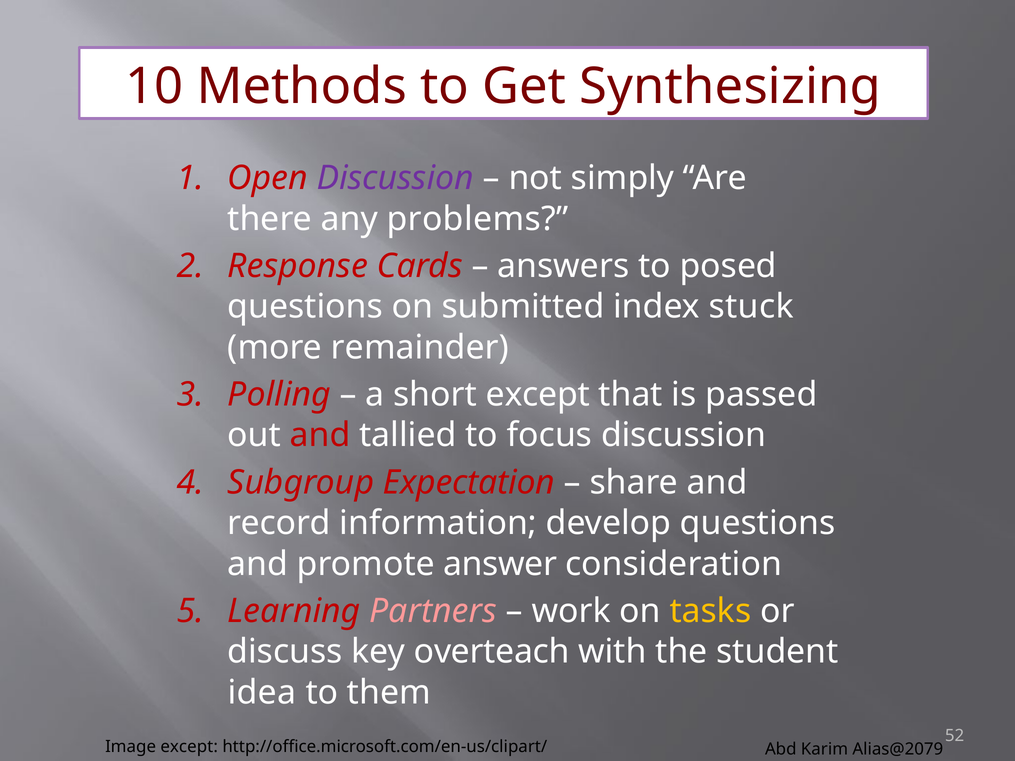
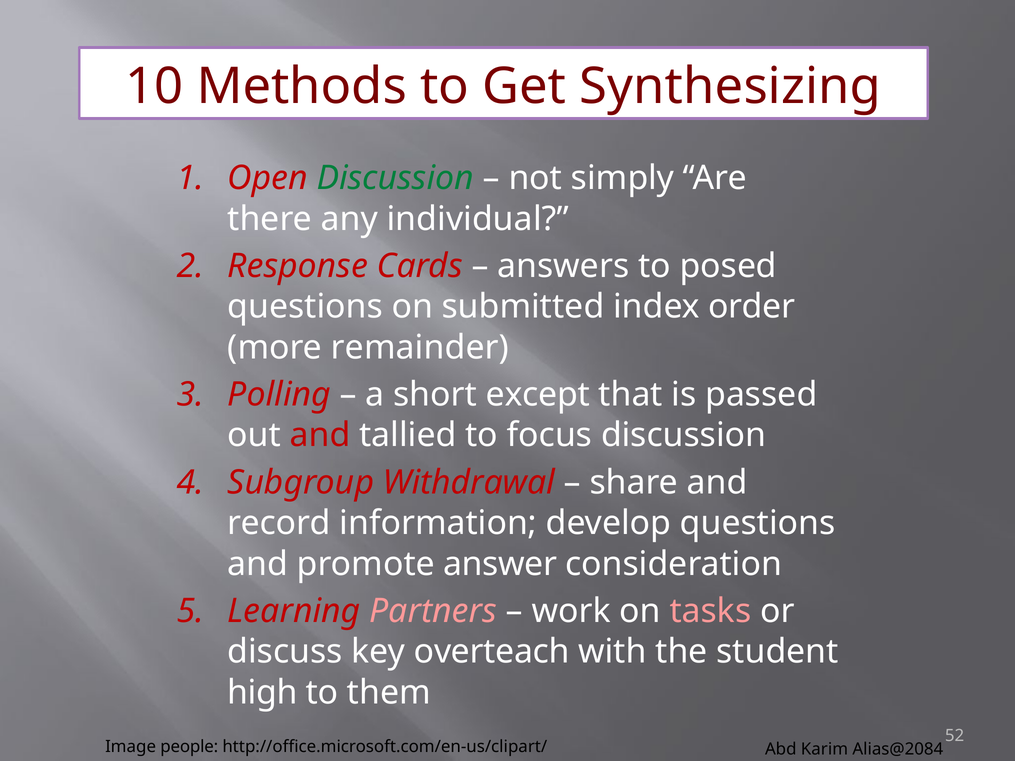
Discussion colour: purple -> green (395, 178)
problems: problems -> individual (478, 219)
stuck: stuck -> order (752, 307)
Expectation: Expectation -> Withdrawal (469, 483)
tasks colour: yellow -> pink (710, 611)
idea: idea -> high (262, 693)
Image except: except -> people (189, 747)
Alias@2079: Alias@2079 -> Alias@2084 (898, 749)
